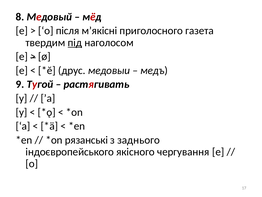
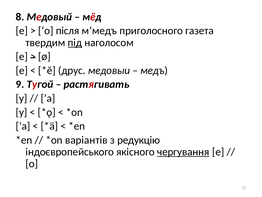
м’якісні: м’якісні -> м’медъ (99, 31)
рязанські: рязанські -> варіантів (86, 140)
заднього: заднього -> редукцію (139, 140)
чергування underline: none -> present (183, 151)
